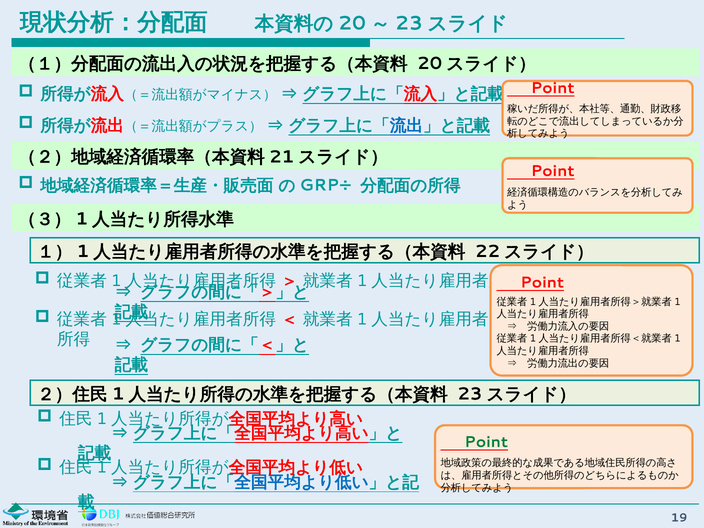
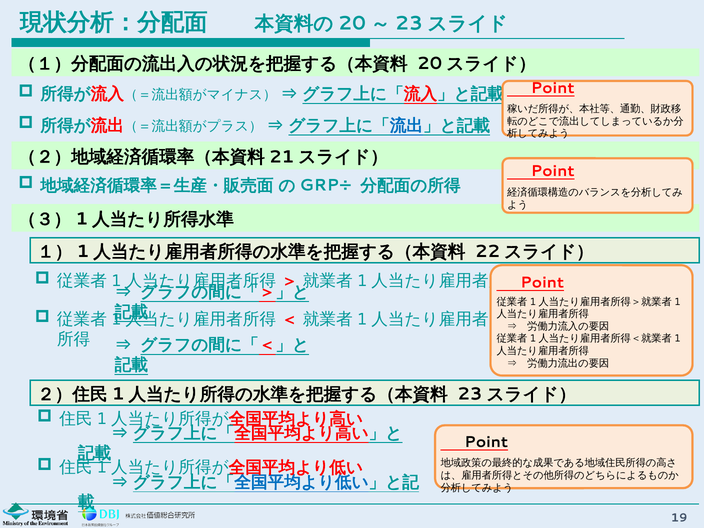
Point colour: green -> black (486, 442)
